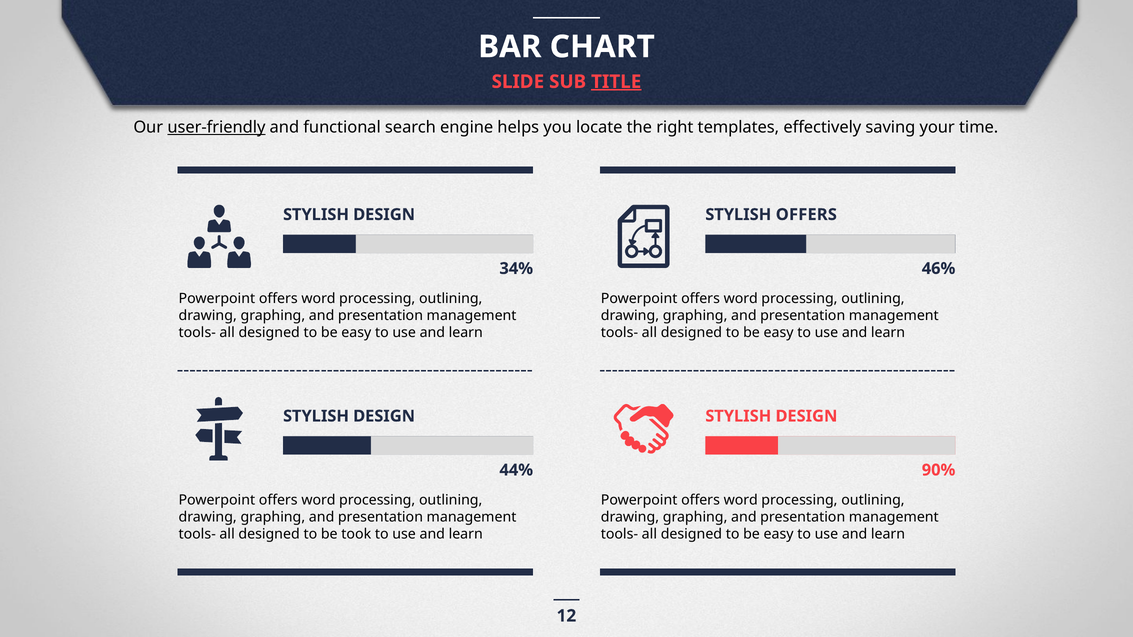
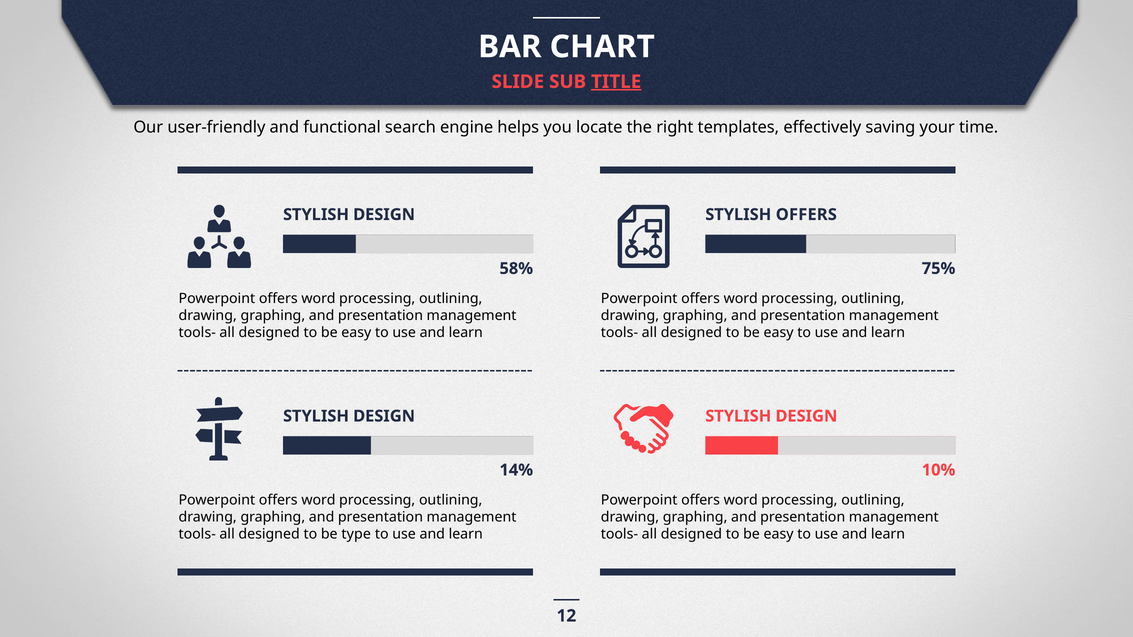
user-friendly underline: present -> none (216, 127)
34%: 34% -> 58% (516, 269)
46%: 46% -> 75% (939, 269)
44%: 44% -> 14% (516, 470)
90%: 90% -> 10% (939, 470)
took: took -> type (356, 534)
